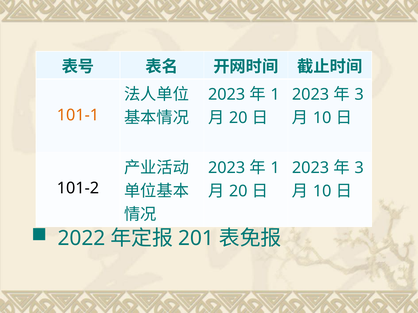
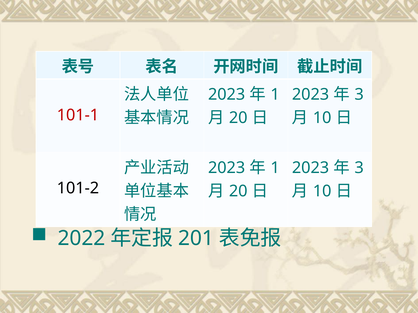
101-1 colour: orange -> red (78, 115)
